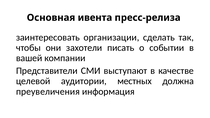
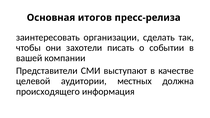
ивента: ивента -> итогов (95, 18)
преувеличения: преувеличения -> происходящего (48, 92)
